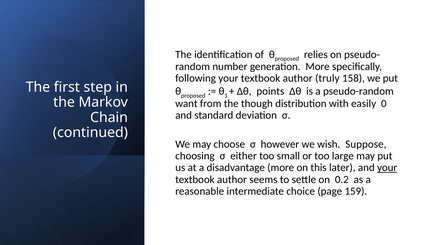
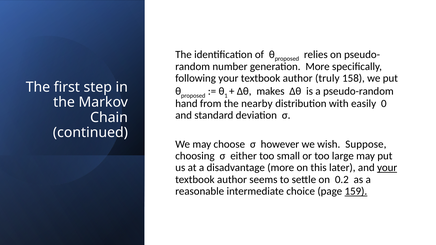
points: points -> makes (270, 91)
want: want -> hand (186, 104)
though: though -> nearby (257, 104)
159 underline: none -> present (356, 191)
